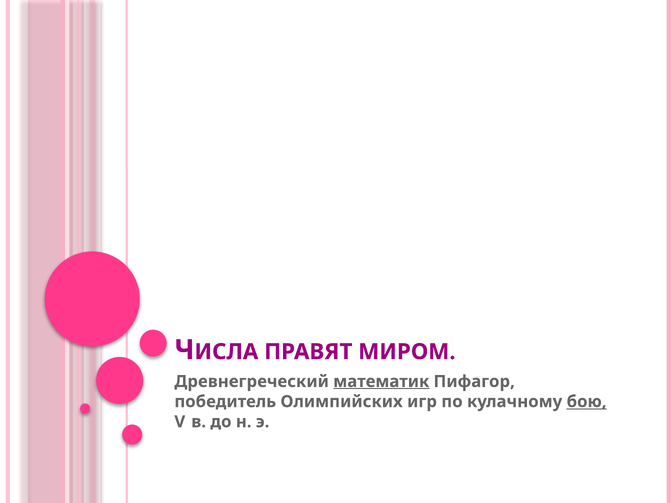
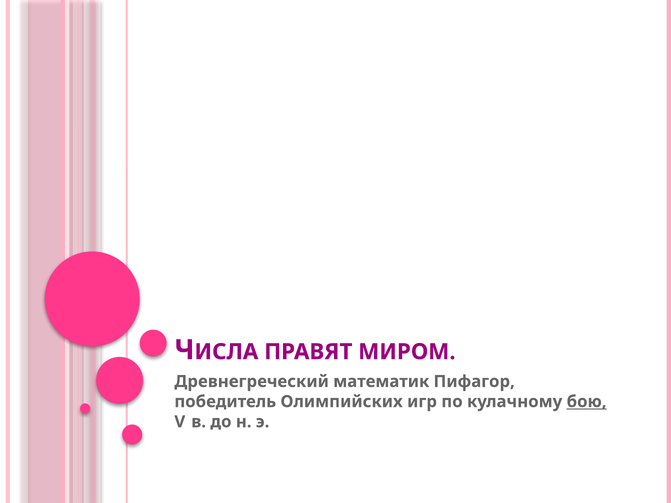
математик underline: present -> none (381, 382)
